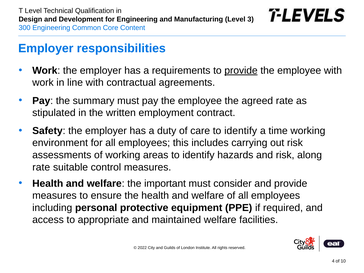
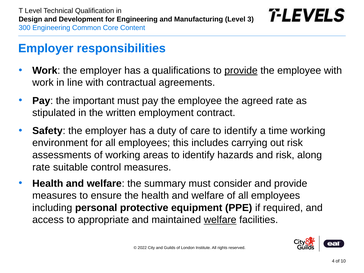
requirements: requirements -> qualifications (181, 70)
summary: summary -> important (94, 101)
important: important -> summary (165, 183)
welfare underline: none -> present (220, 220)
